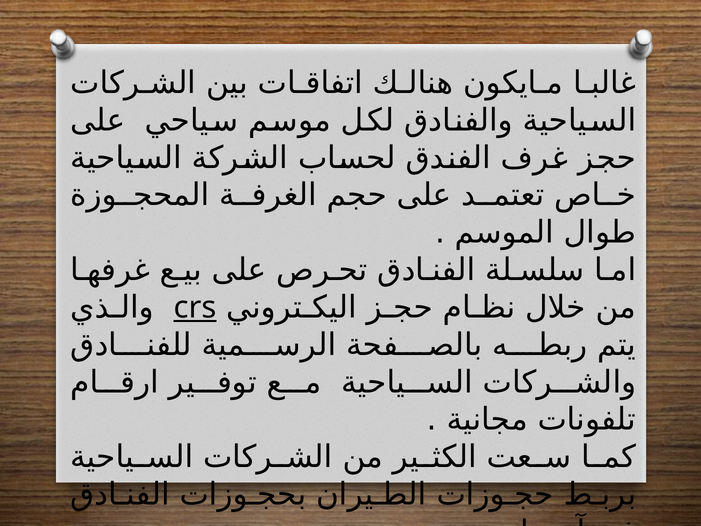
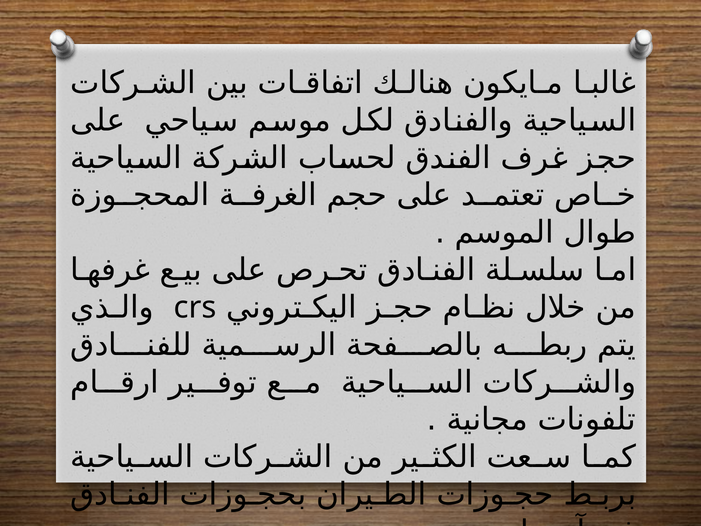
crs underline: present -> none (195, 307)
